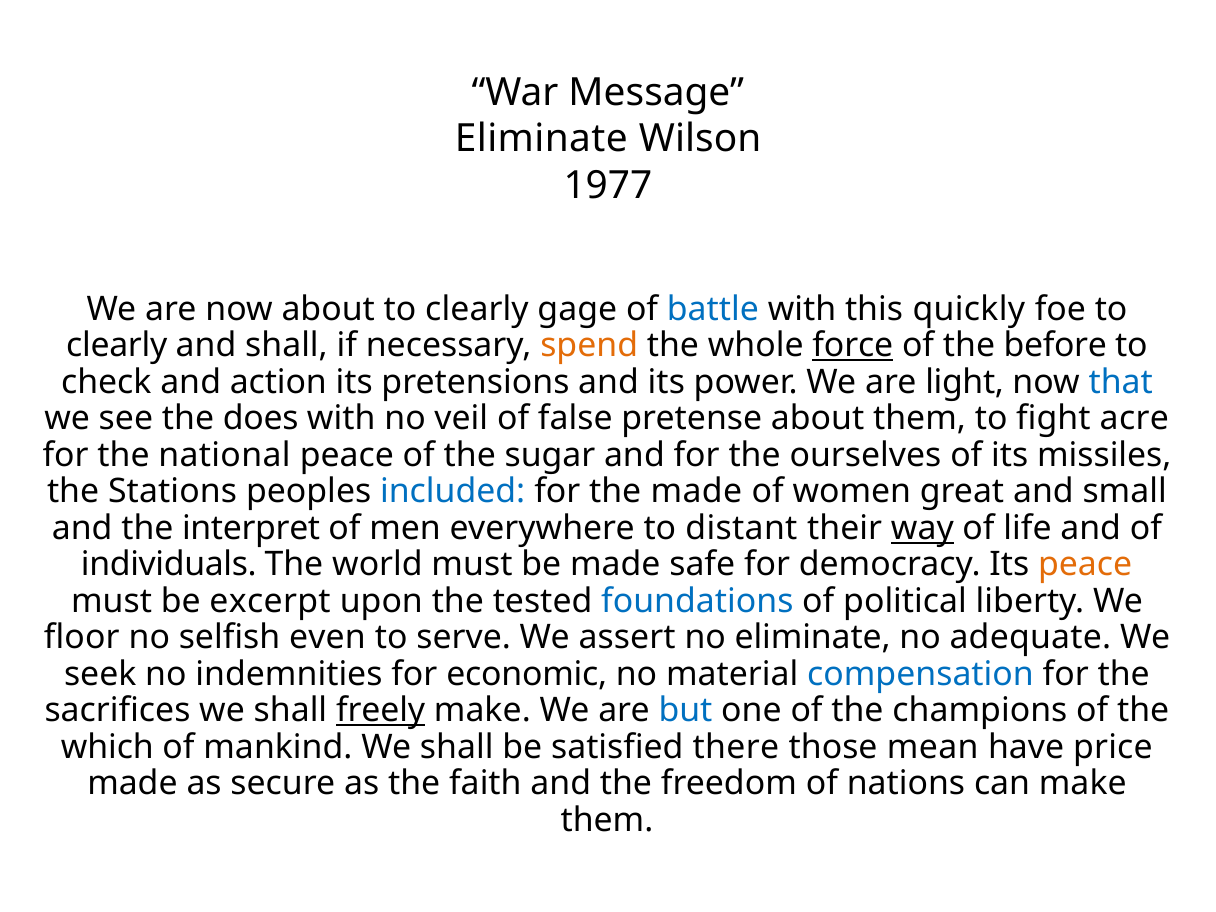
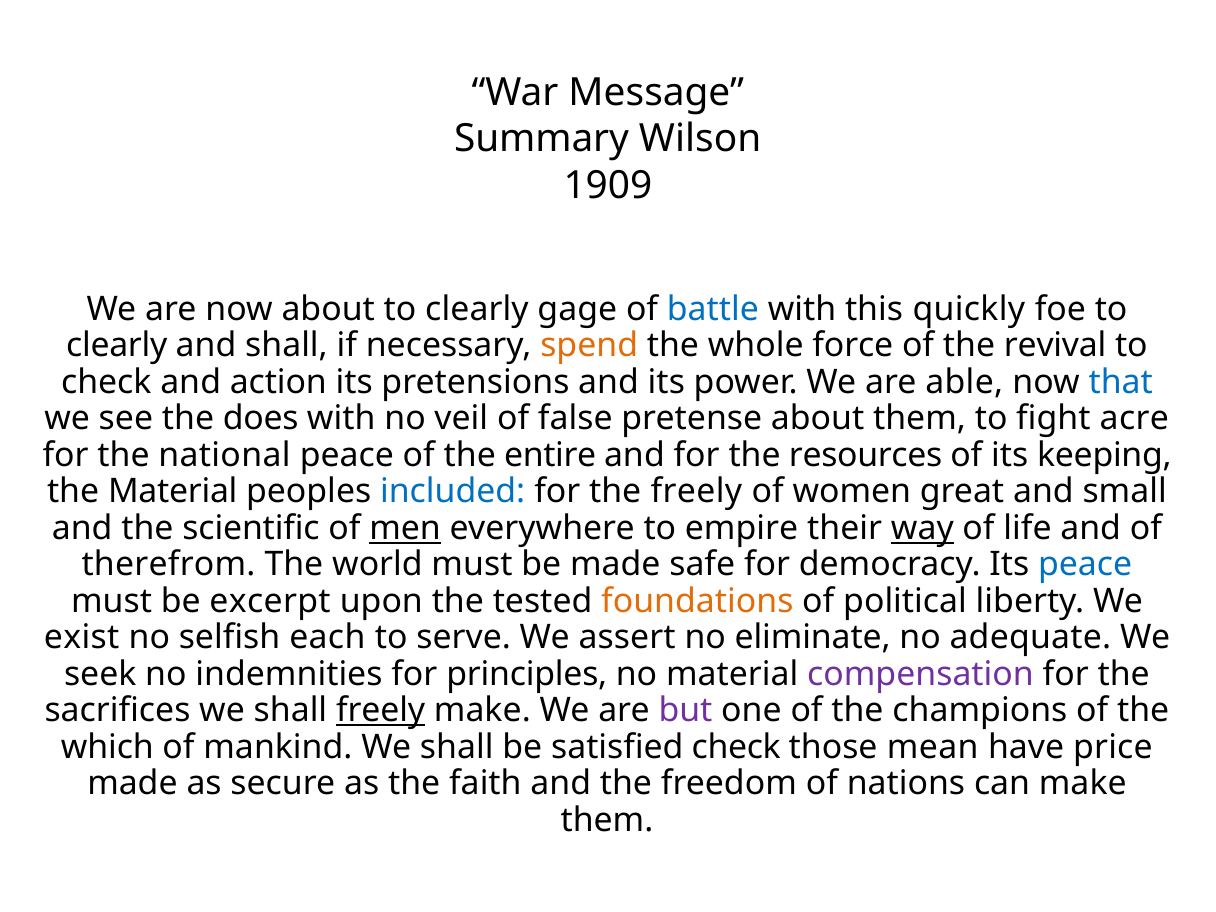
Eliminate: Eliminate -> Summary (542, 139)
1977: 1977 -> 1909 (608, 186)
force underline: present -> none (853, 346)
before: before -> revival (1055, 346)
light: light -> able (964, 382)
sugar: sugar -> entire (550, 455)
ourselves: ourselves -> resources (866, 455)
missiles: missiles -> keeping (1104, 455)
the Stations: Stations -> Material (173, 492)
the made: made -> freely (696, 492)
interpret: interpret -> scientific (251, 528)
men underline: none -> present (405, 528)
distant: distant -> empire (742, 528)
individuals: individuals -> therefrom (169, 565)
peace colour: orange -> blue (1085, 565)
foundations colour: blue -> orange (697, 601)
floor: floor -> exist (82, 638)
even: even -> each (327, 638)
economic: economic -> principles (527, 674)
compensation colour: blue -> purple (920, 674)
but colour: blue -> purple (685, 710)
satisfied there: there -> check (736, 747)
